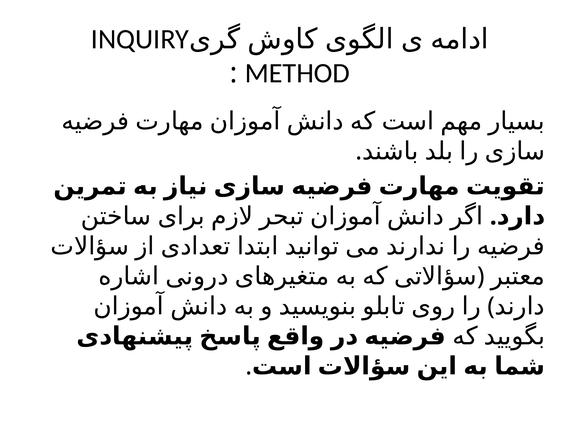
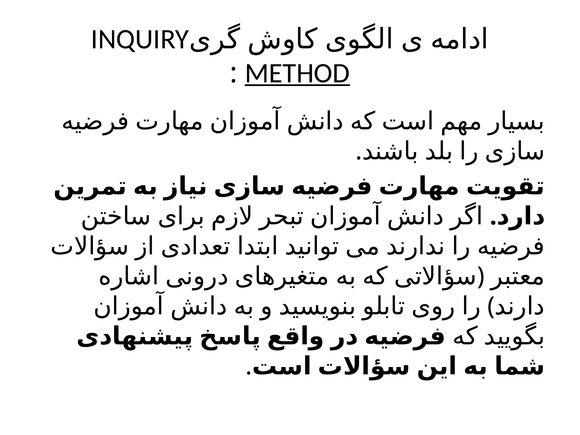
METHOD underline: none -> present (297, 73)
